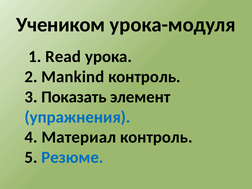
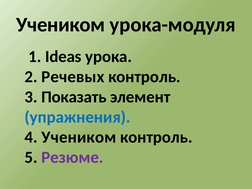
Read: Read -> Ideas (63, 57)
Mankind: Mankind -> Речевых (73, 77)
4 Материал: Материал -> Учеником (79, 137)
Резюме colour: blue -> purple (72, 157)
